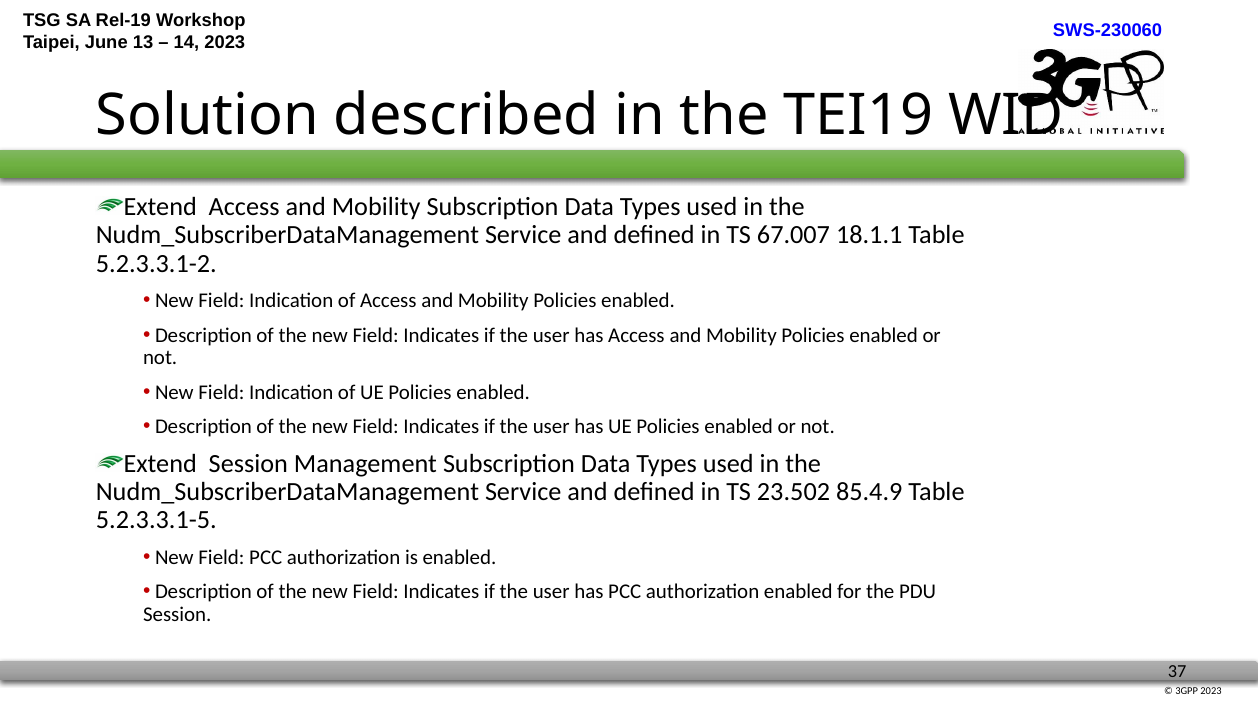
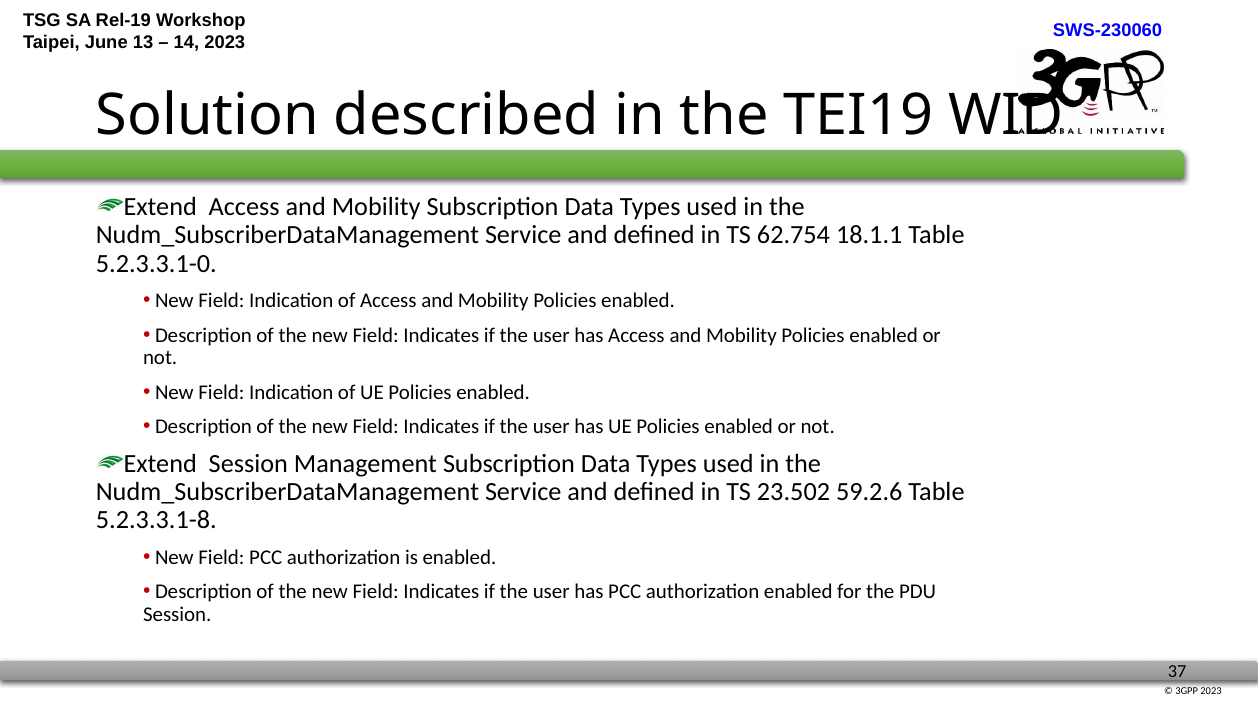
67.007: 67.007 -> 62.754 (794, 235)
5.2.3.3.1-2: 5.2.3.3.1-2 -> 5.2.3.3.1-0 (156, 264)
85.4.9: 85.4.9 -> 59.2.6 (869, 492)
5.2.3.3.1-5: 5.2.3.3.1-5 -> 5.2.3.3.1-8 (156, 521)
